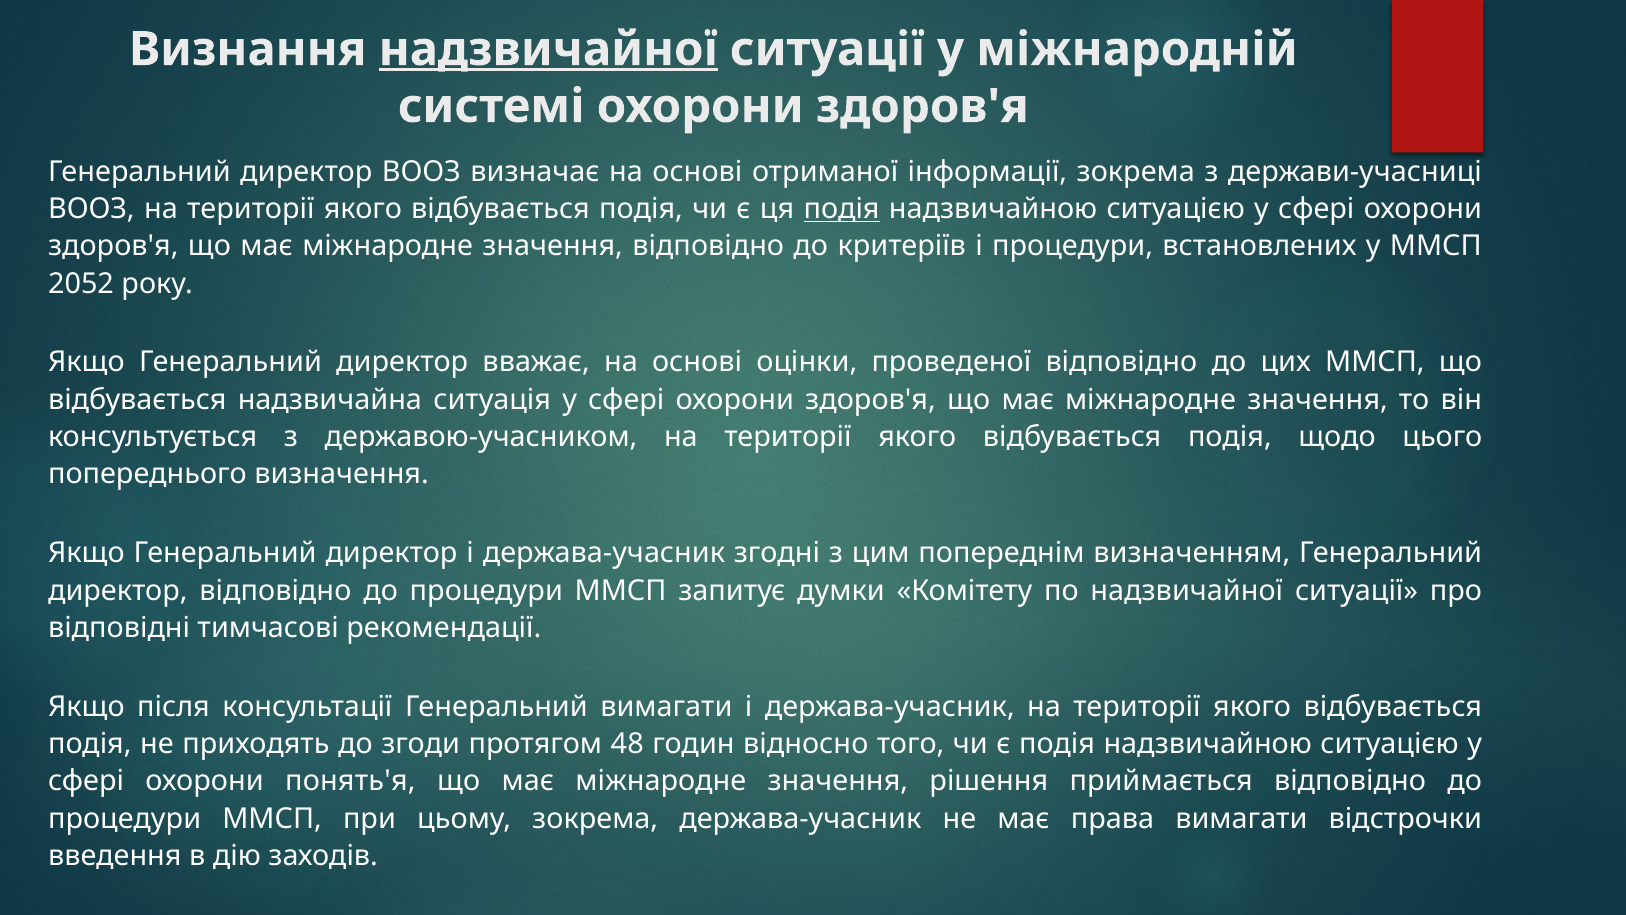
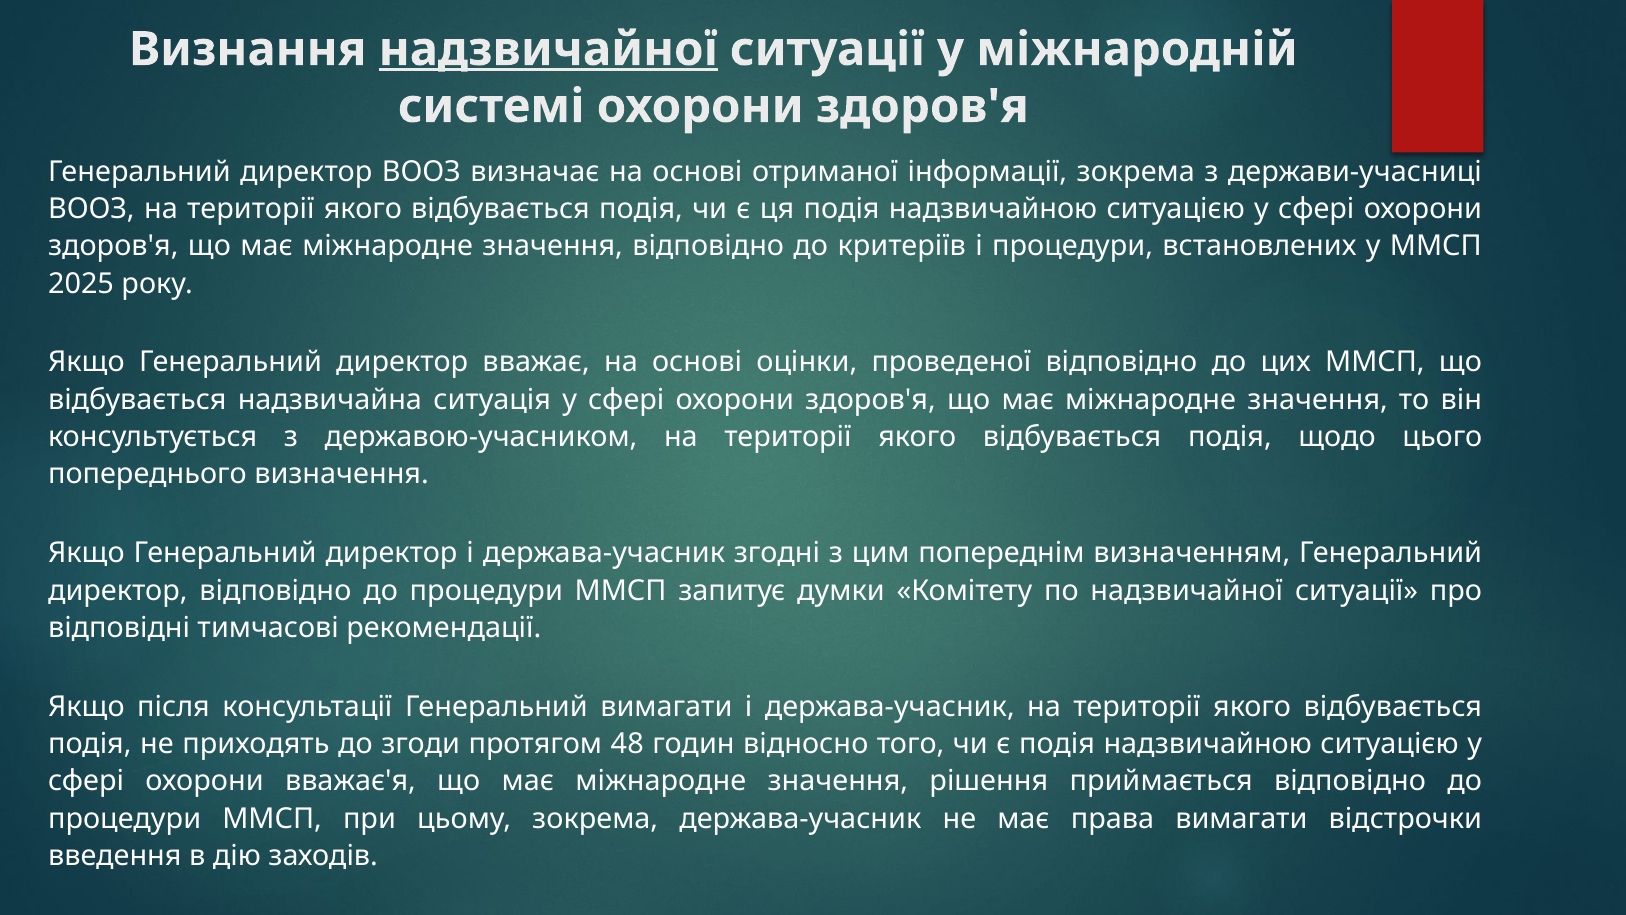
подія underline: present -> none (842, 209)
2052: 2052 -> 2025 (81, 284)
понять'я: понять'я -> вважає'я (350, 781)
